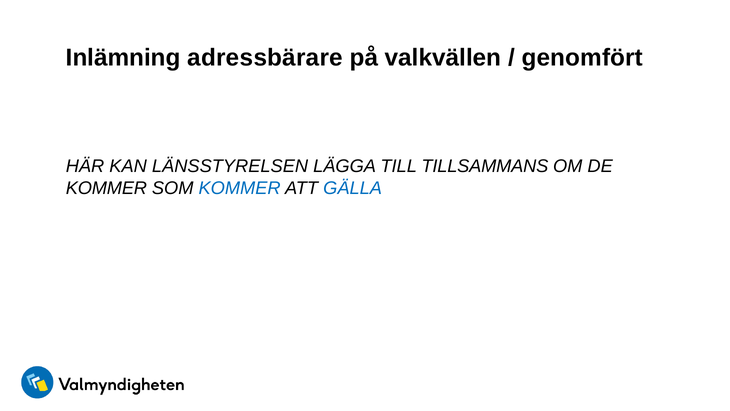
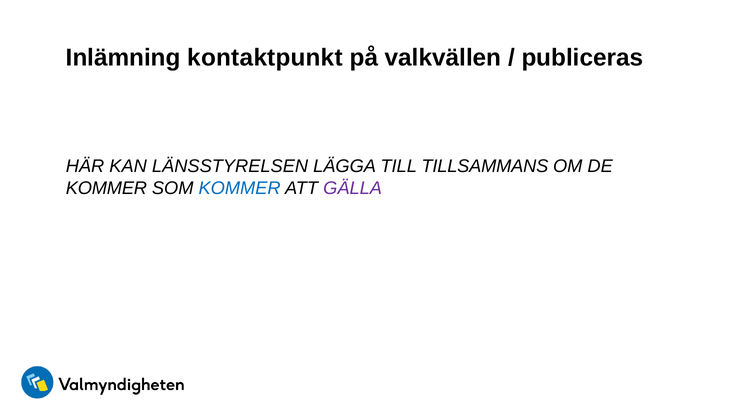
adressbärare: adressbärare -> kontaktpunkt (265, 58)
genomfört: genomfört -> publiceras (582, 58)
GÄLLA colour: blue -> purple (353, 188)
